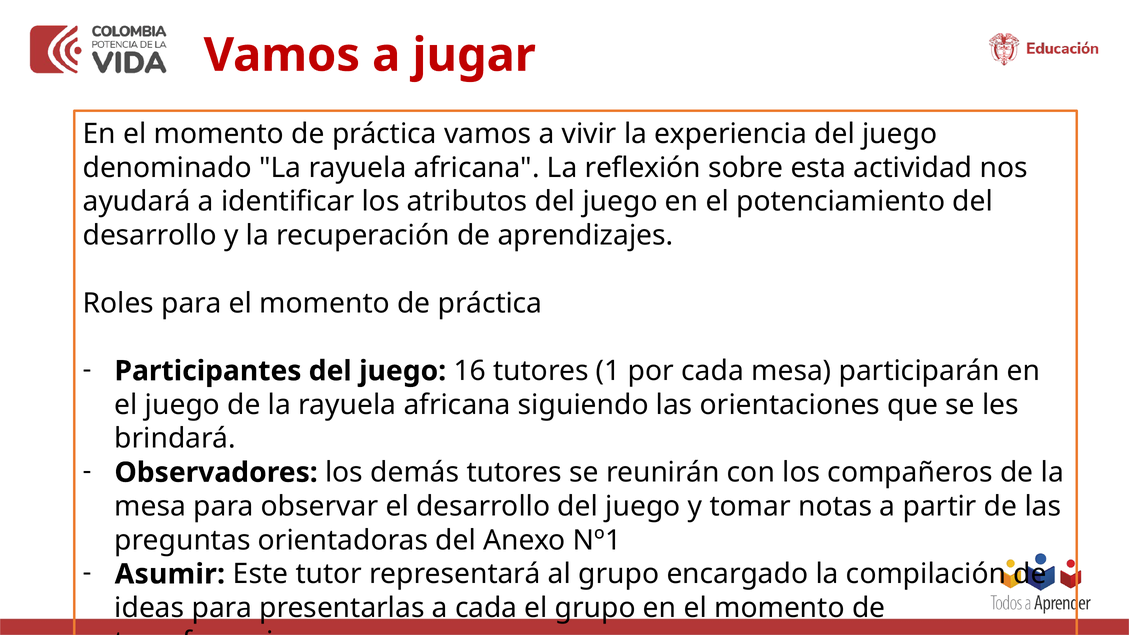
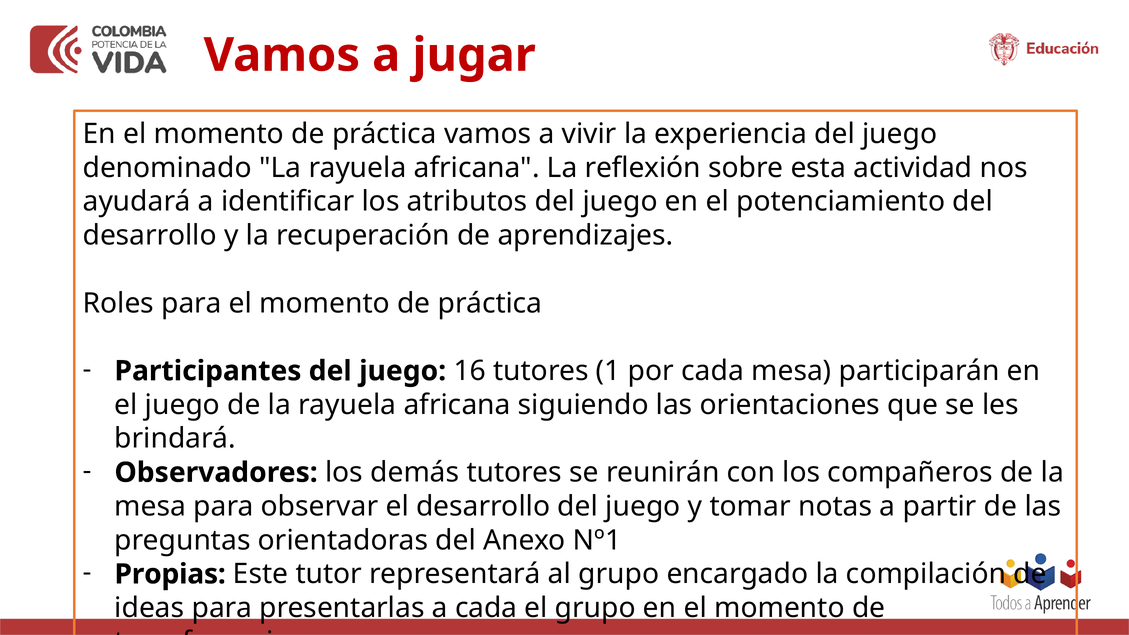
Asumir: Asumir -> Propias (170, 574)
